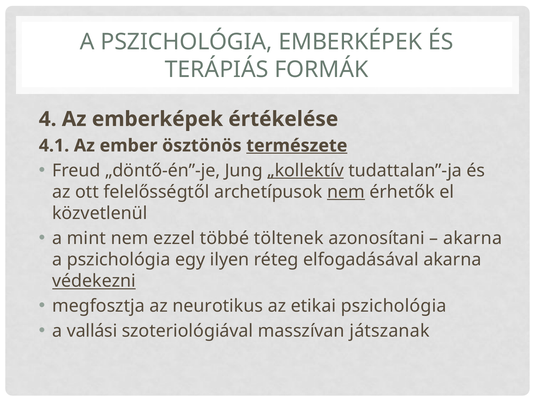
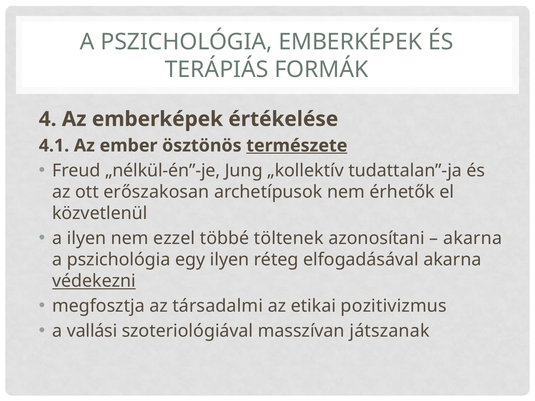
„döntő-én”-je: „döntő-én”-je -> „nélkül-én”-je (163, 171)
„kollektív underline: present -> none (306, 171)
felelősségtől: felelősségtől -> erőszakosan (156, 192)
nem underline: present -> none (346, 192)
a mint: mint -> ilyen (87, 238)
neurotikus: neurotikus -> társadalmi (218, 306)
etikai pszichológia: pszichológia -> pozitivizmus (394, 306)
